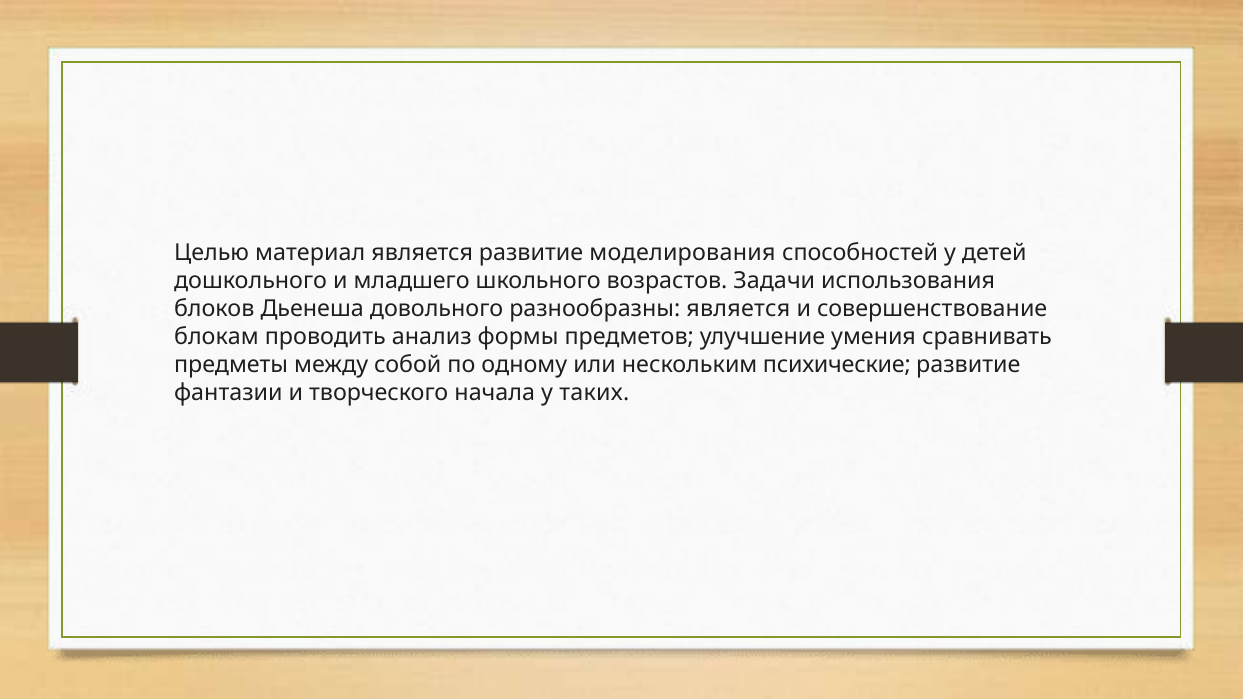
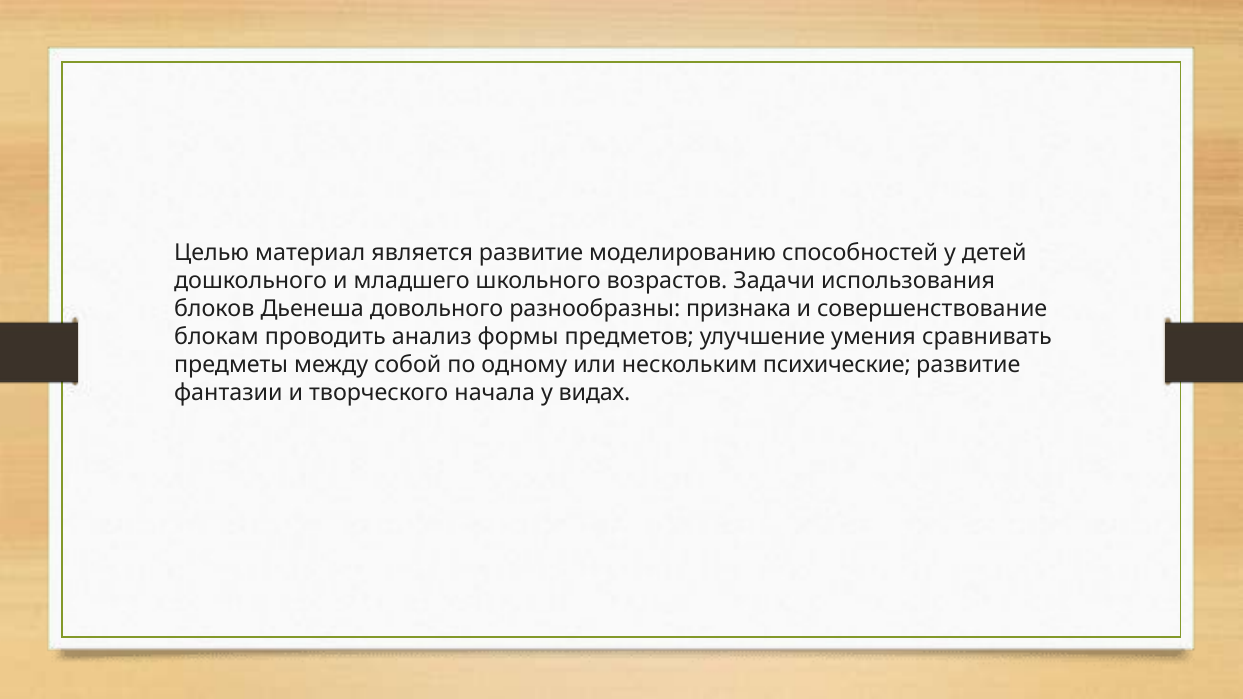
моделирования: моделирования -> моделированию (683, 253)
разнообразны является: является -> признака (739, 309)
таких: таких -> видах (595, 393)
